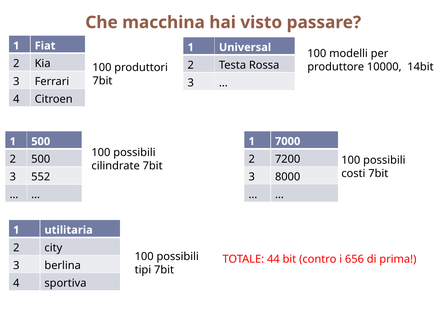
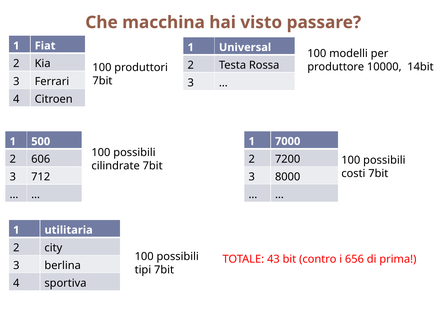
2 500: 500 -> 606 (41, 159)
552: 552 -> 712 (41, 177)
44: 44 -> 43 (273, 259)
